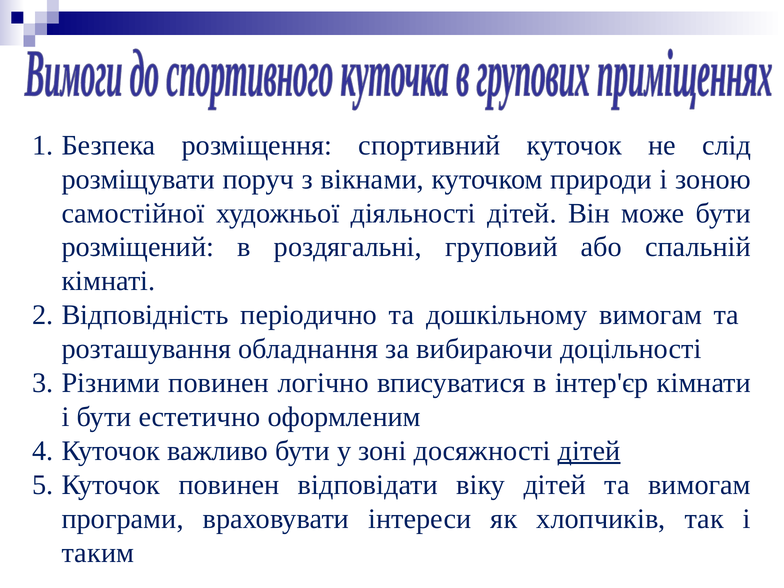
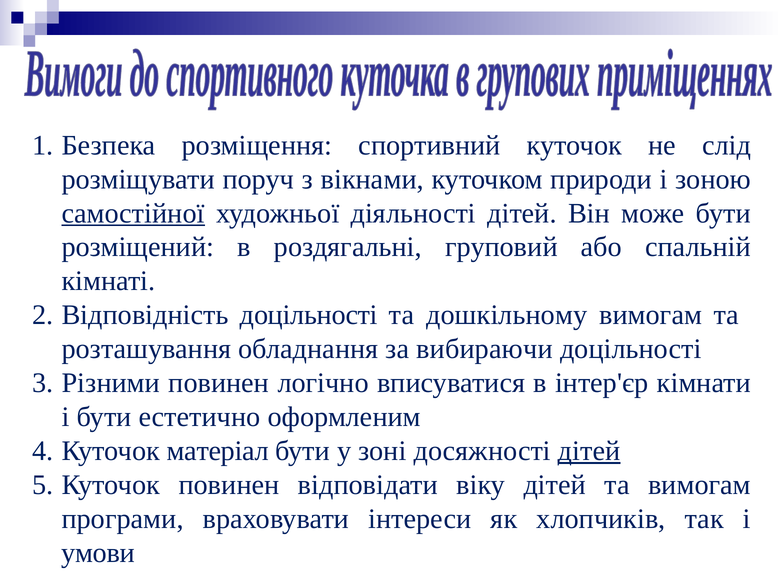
самостійної underline: none -> present (133, 213)
Відповідність періодично: періодично -> доцільності (309, 315)
важливо: важливо -> матеріал (218, 451)
таким: таким -> умови (98, 553)
